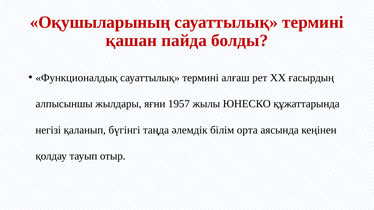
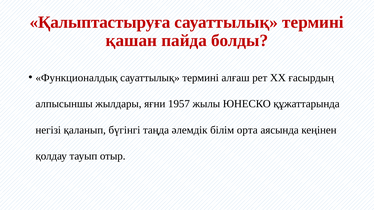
Оқушыларының: Оқушыларының -> Қалыптастыруға (100, 22)
